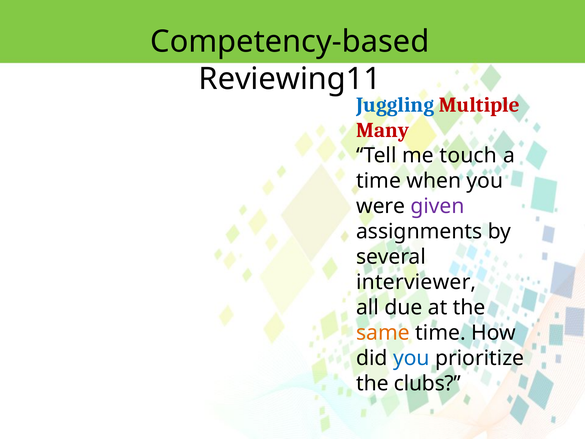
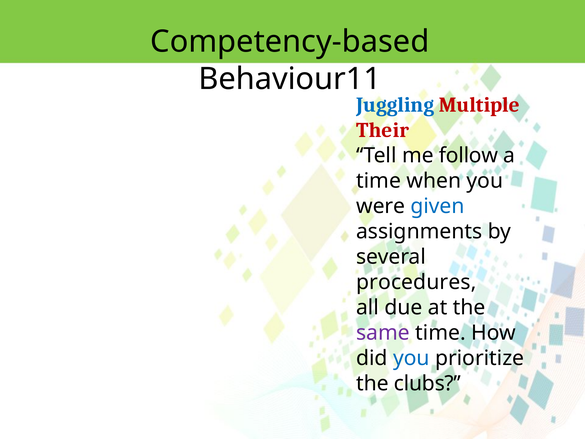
Reviewing11: Reviewing11 -> Behaviour11 (290, 79)
Many: Many -> Their (383, 130)
touch: touch -> follow (468, 155)
given colour: purple -> blue (438, 206)
interviewer: interviewer -> procedures (416, 282)
same colour: orange -> purple (383, 333)
